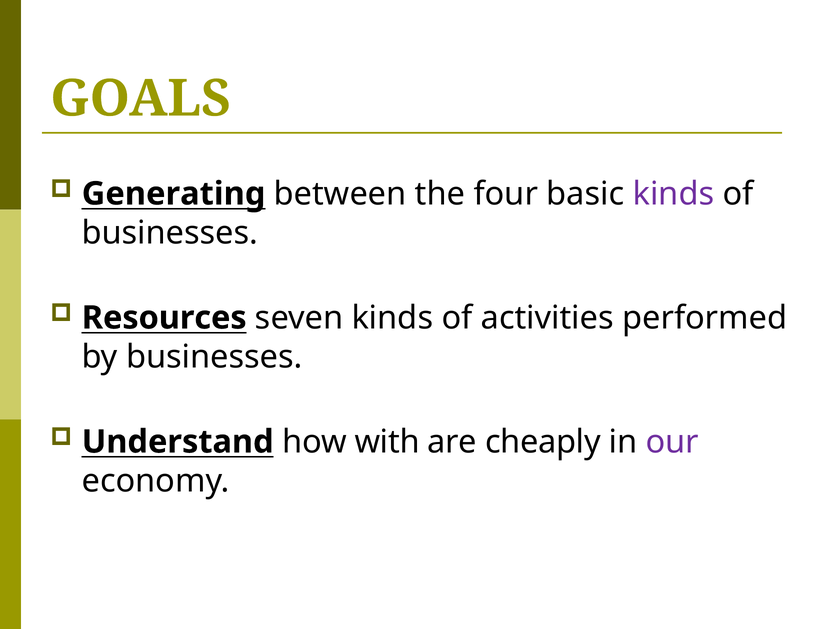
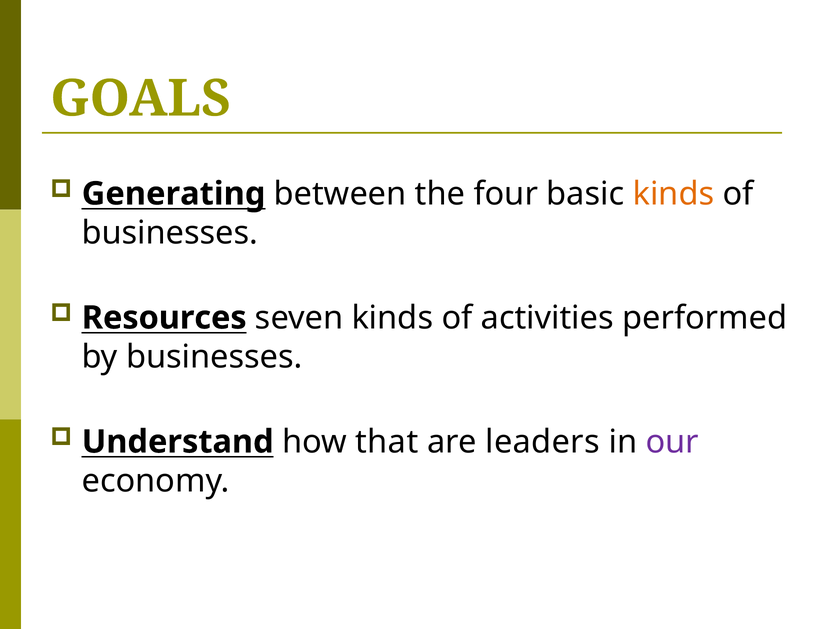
kinds colour: purple -> orange (673, 194)
with: with -> that (387, 441)
cheaply: cheaply -> leaders (543, 441)
